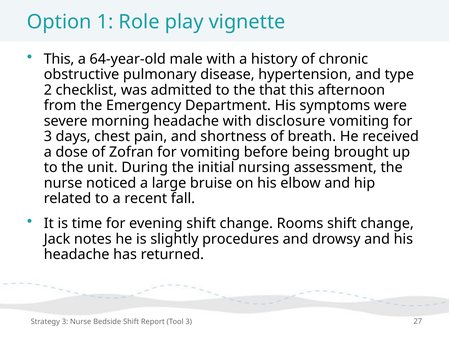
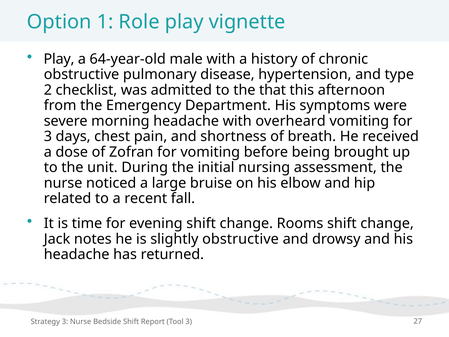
This: This -> Play (59, 59)
disclosure: disclosure -> overheard (291, 121)
slightly procedures: procedures -> obstructive (241, 239)
